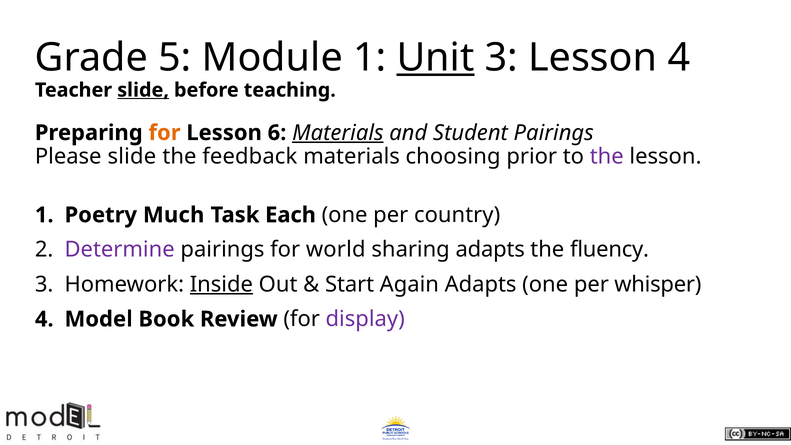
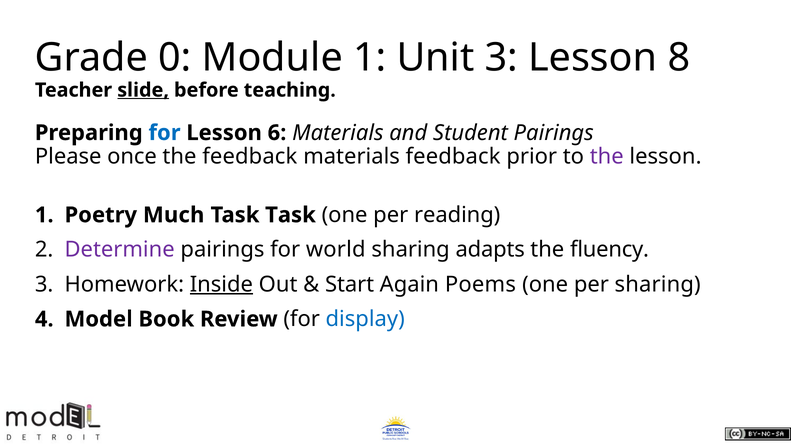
5: 5 -> 0 (175, 58)
Unit underline: present -> none (435, 58)
Lesson 4: 4 -> 8 (679, 58)
for colour: orange -> blue (165, 133)
Materials underline: present -> none (338, 133)
Please slide: slide -> once (132, 157)
materials choosing: choosing -> feedback (453, 157)
Task Each: Each -> Task (290, 215)
country: country -> reading (457, 215)
Again Adapts: Adapts -> Poems (480, 284)
per whisper: whisper -> sharing (658, 284)
display colour: purple -> blue (365, 319)
